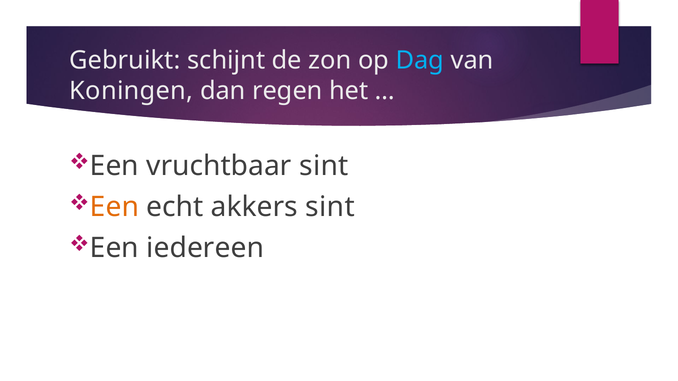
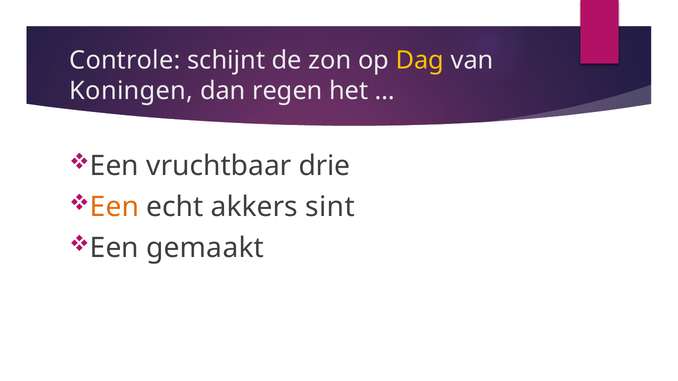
Gebruikt: Gebruikt -> Controle (125, 60)
Dag colour: light blue -> yellow (420, 60)
vruchtbaar sint: sint -> drie (324, 166)
iedereen: iedereen -> gemaakt (205, 248)
